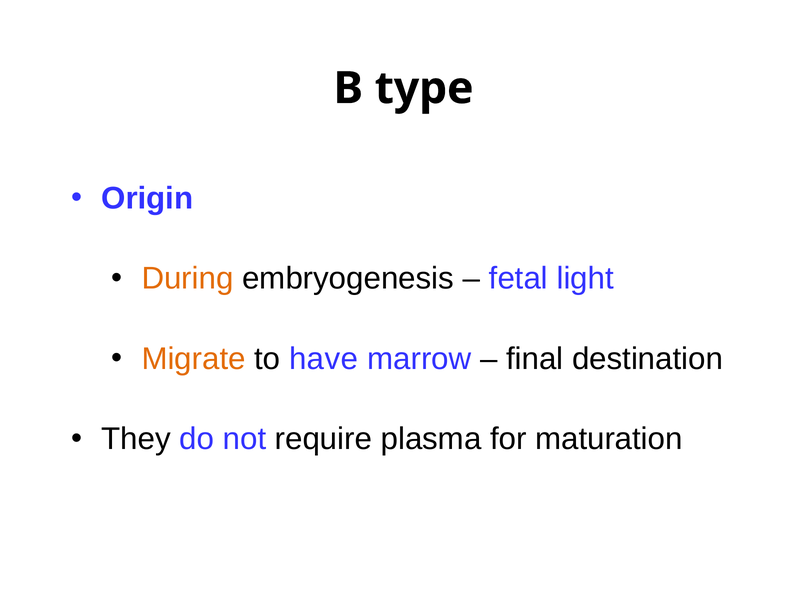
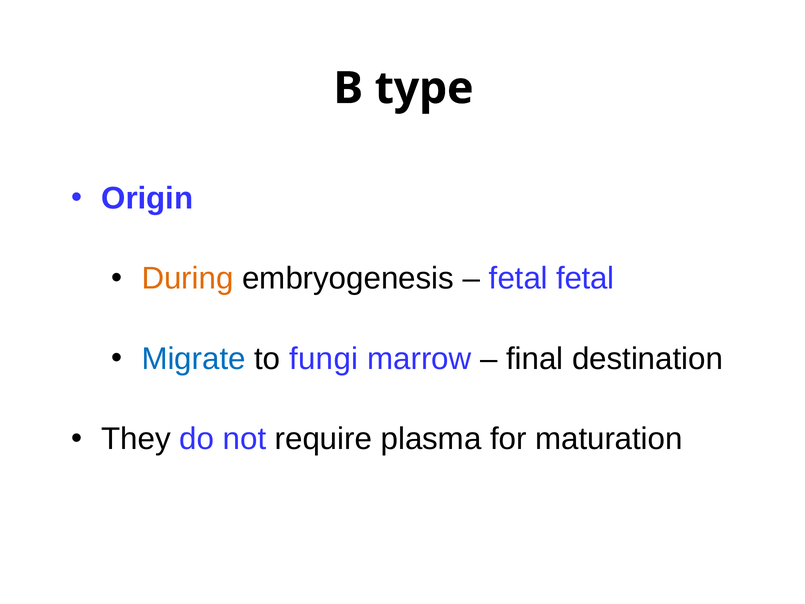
fetal light: light -> fetal (585, 278)
Migrate colour: orange -> blue (194, 359)
have: have -> fungi (324, 359)
